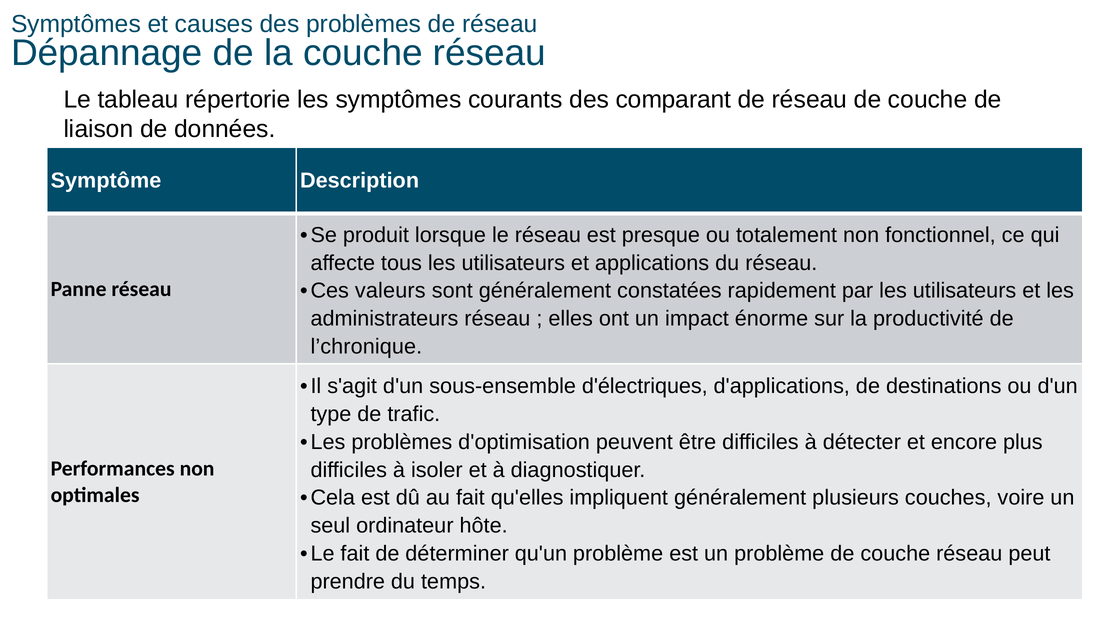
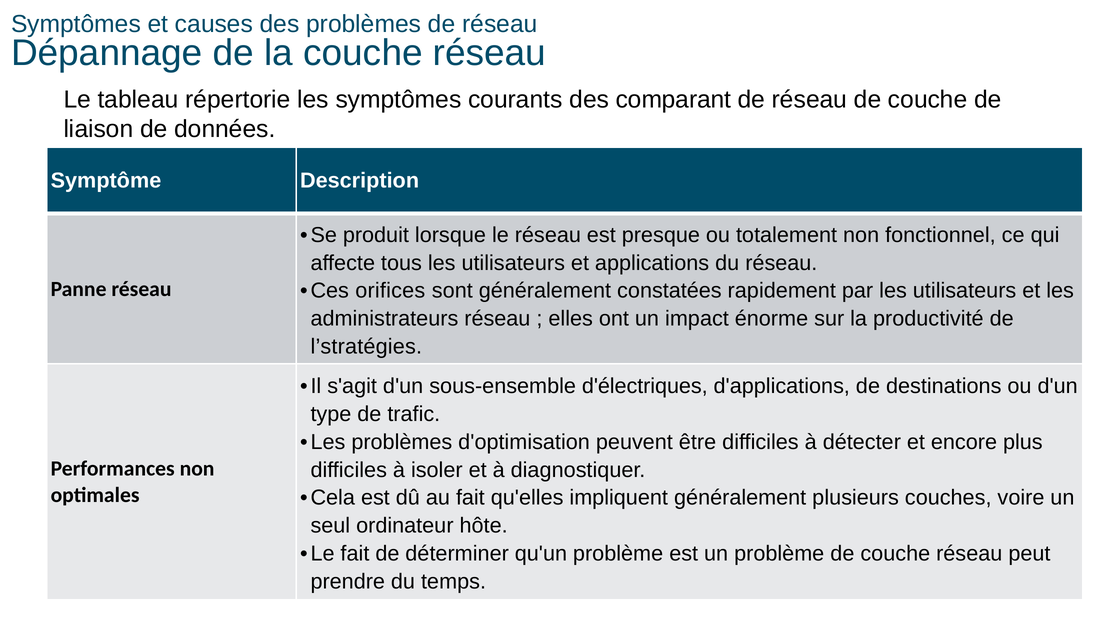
valeurs: valeurs -> orifices (390, 291)
l’chronique: l’chronique -> l’stratégies (366, 347)
